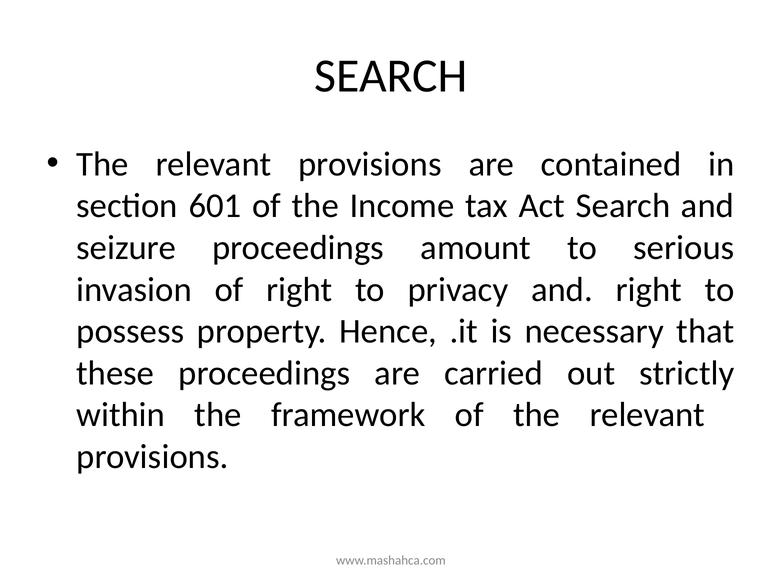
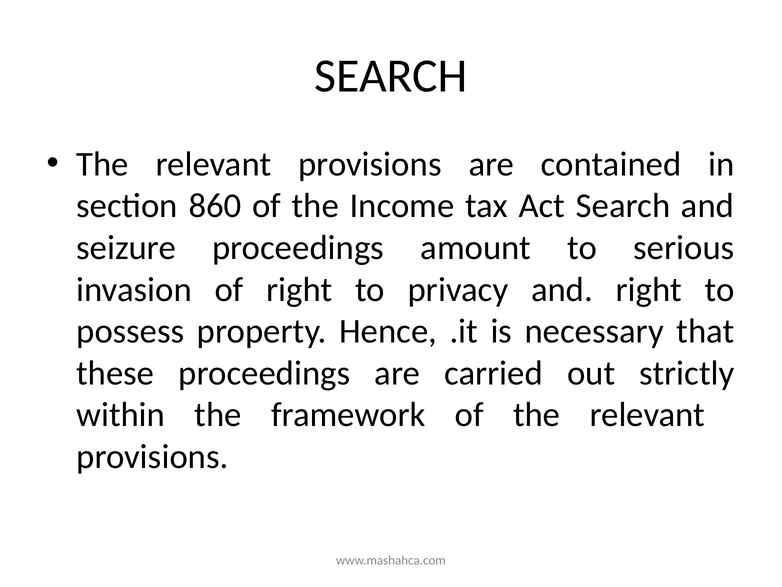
601: 601 -> 860 (215, 206)
